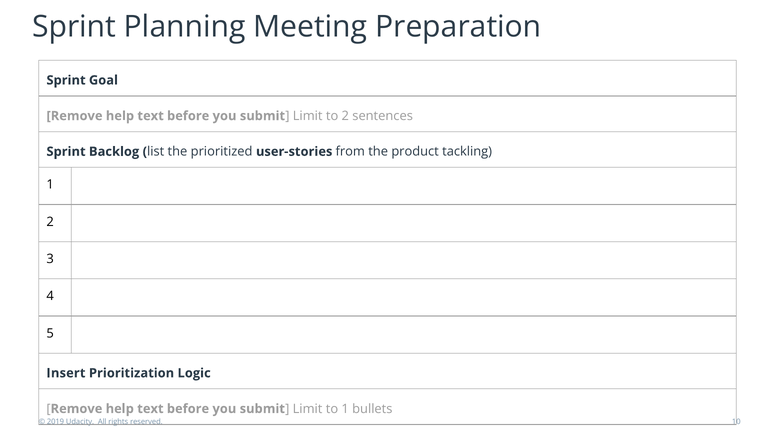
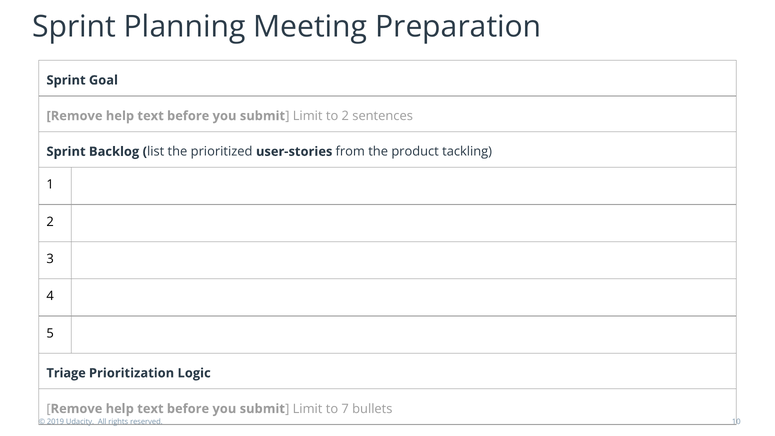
Insert: Insert -> Triage (66, 373)
to 1: 1 -> 7 (345, 409)
